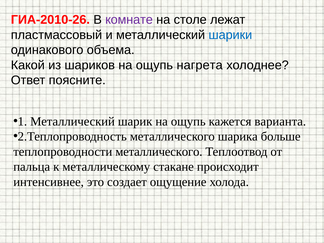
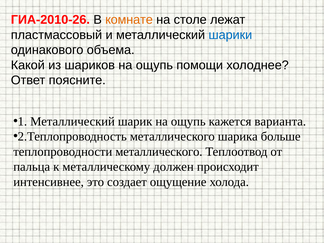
комнате colour: purple -> orange (129, 20)
нагрета: нагрета -> помощи (200, 65)
стакане: стакане -> должен (173, 167)
